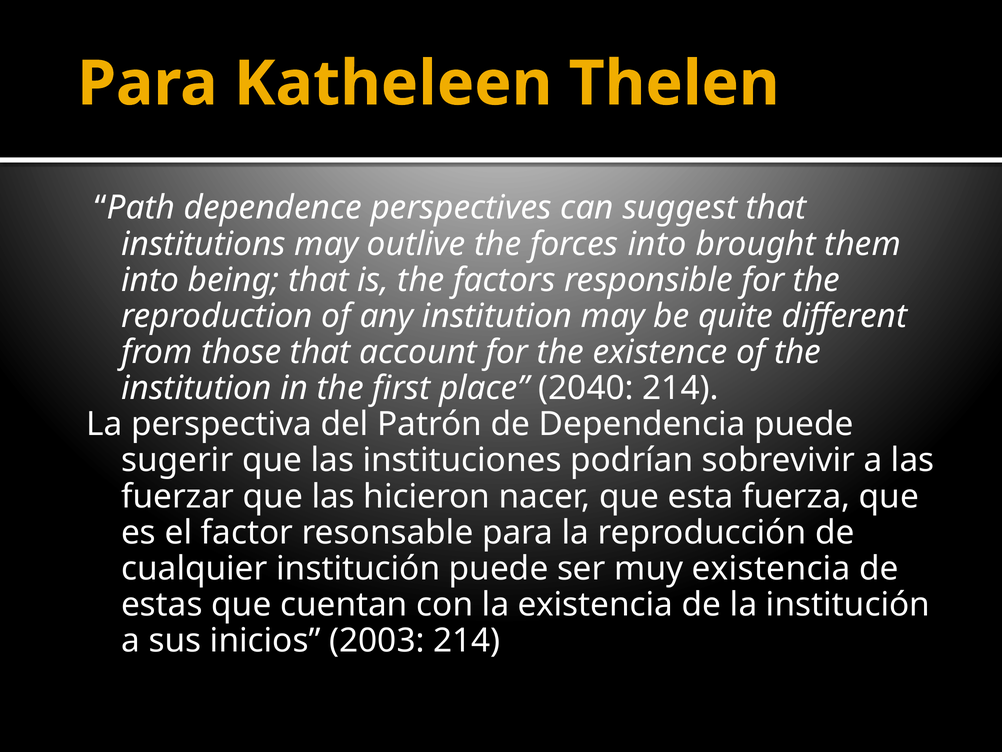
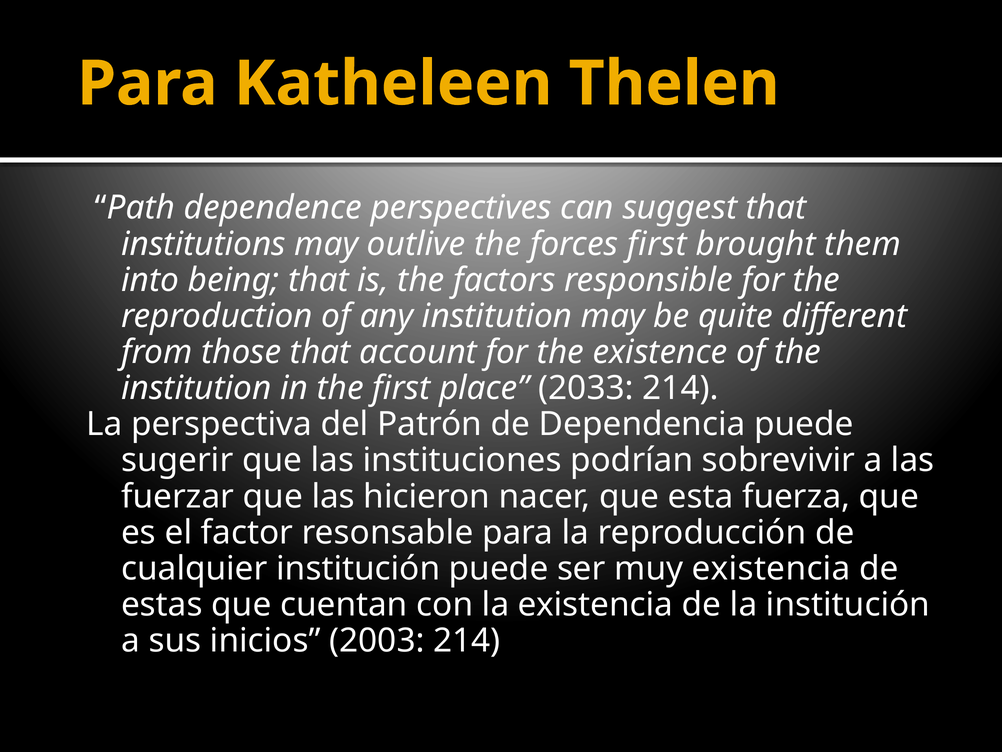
forces into: into -> first (657, 244)
2040: 2040 -> 2033 (586, 388)
